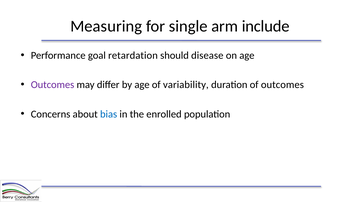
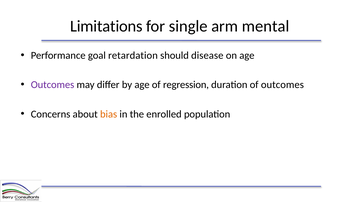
Measuring: Measuring -> Limitations (106, 26)
include: include -> mental (266, 26)
variability: variability -> regression (186, 85)
bias colour: blue -> orange (109, 114)
